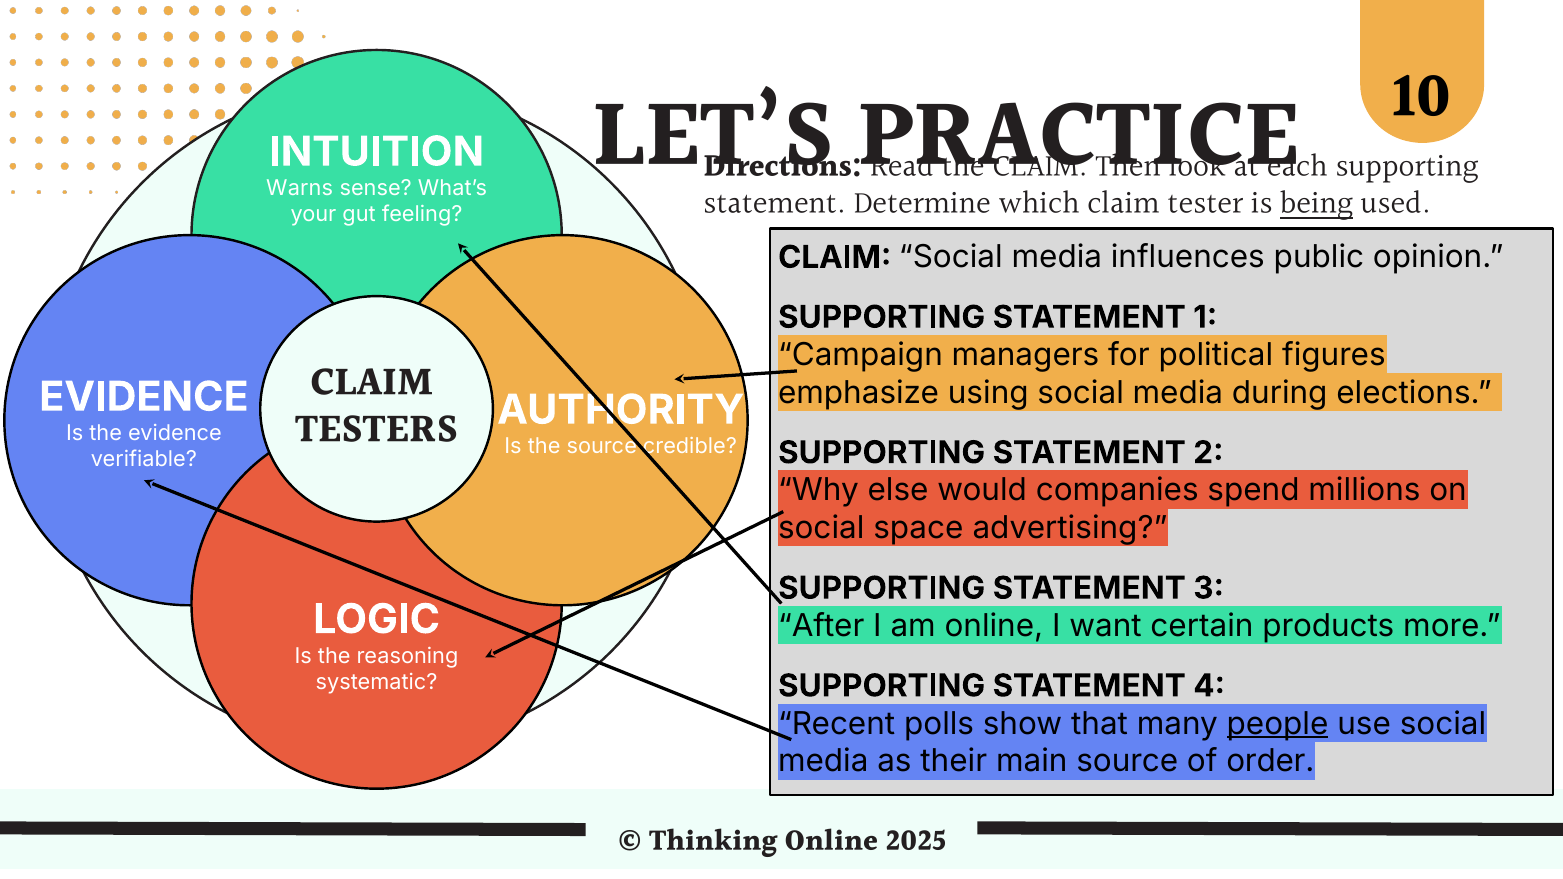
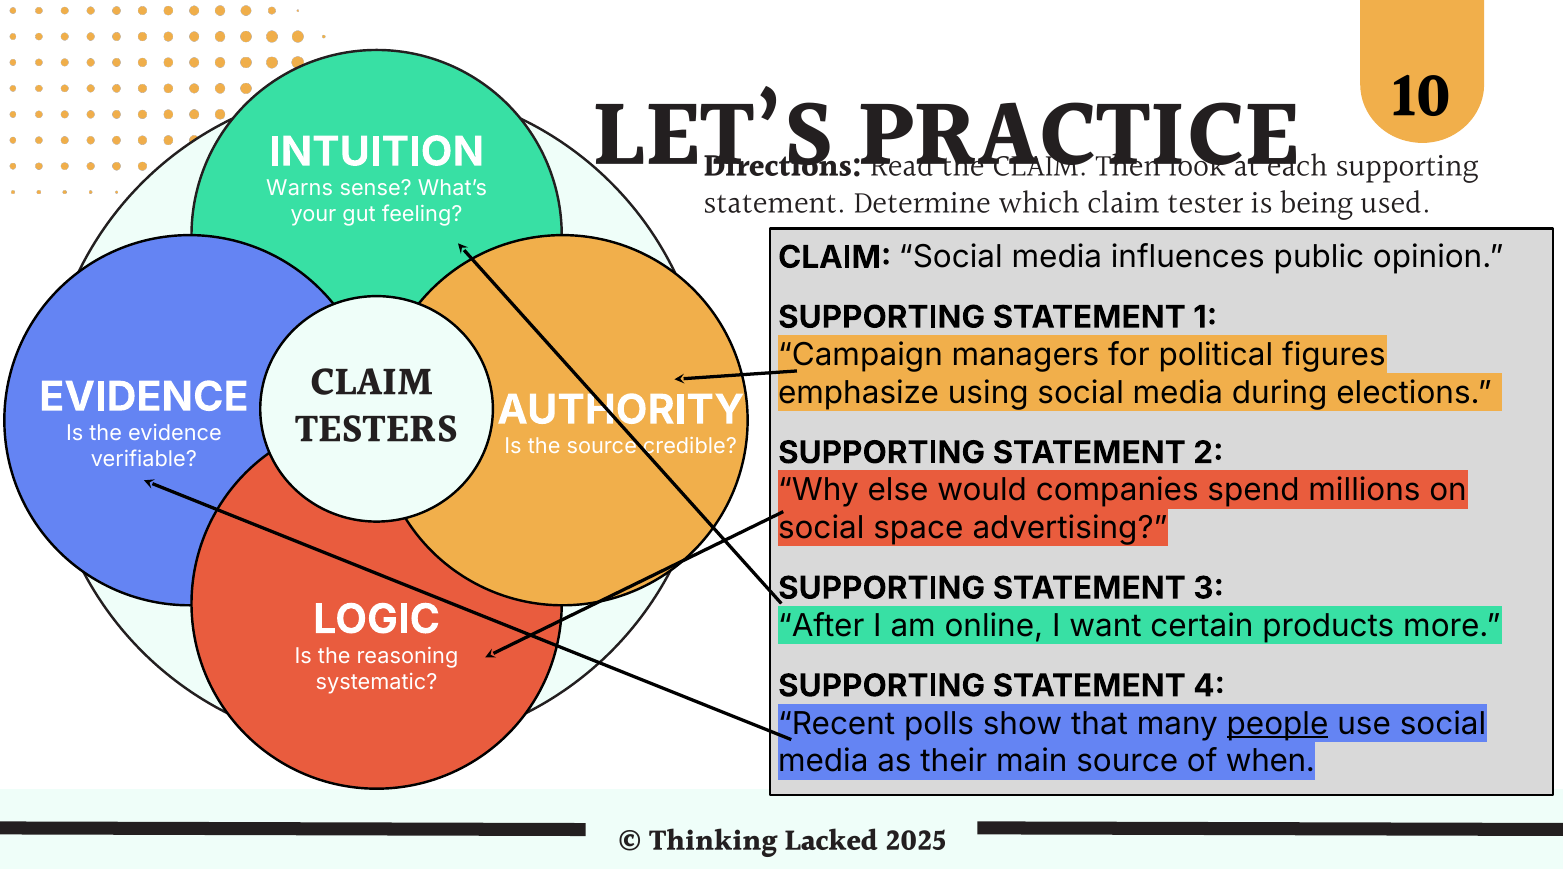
being underline: present -> none (1317, 205)
order: order -> when (1270, 762)
Thinking Online: Online -> Lacked (831, 842)
